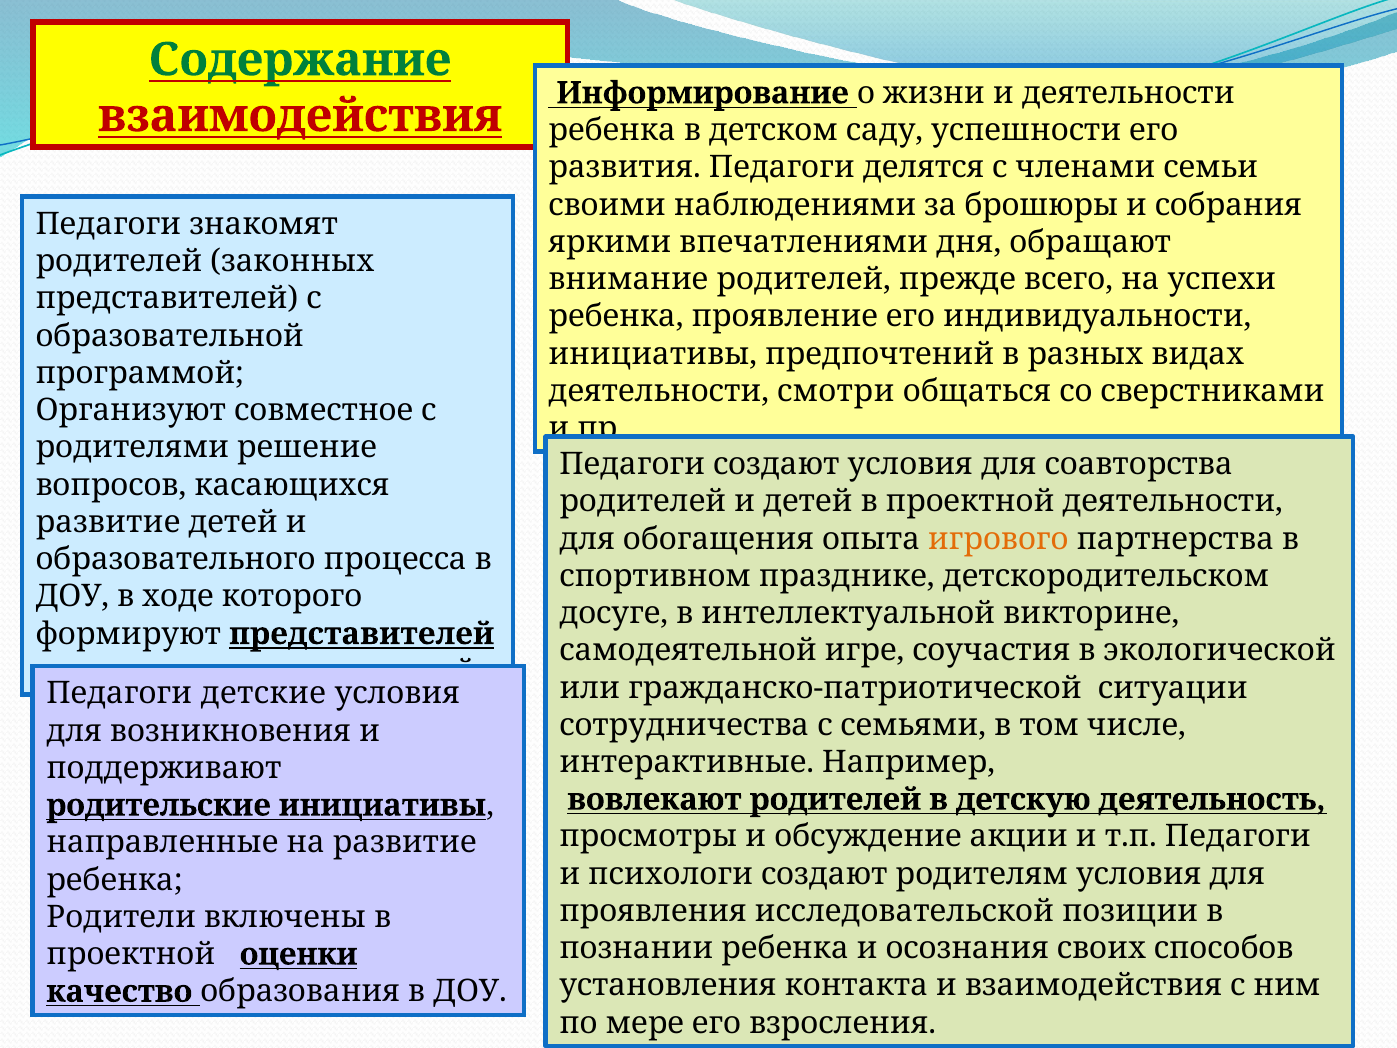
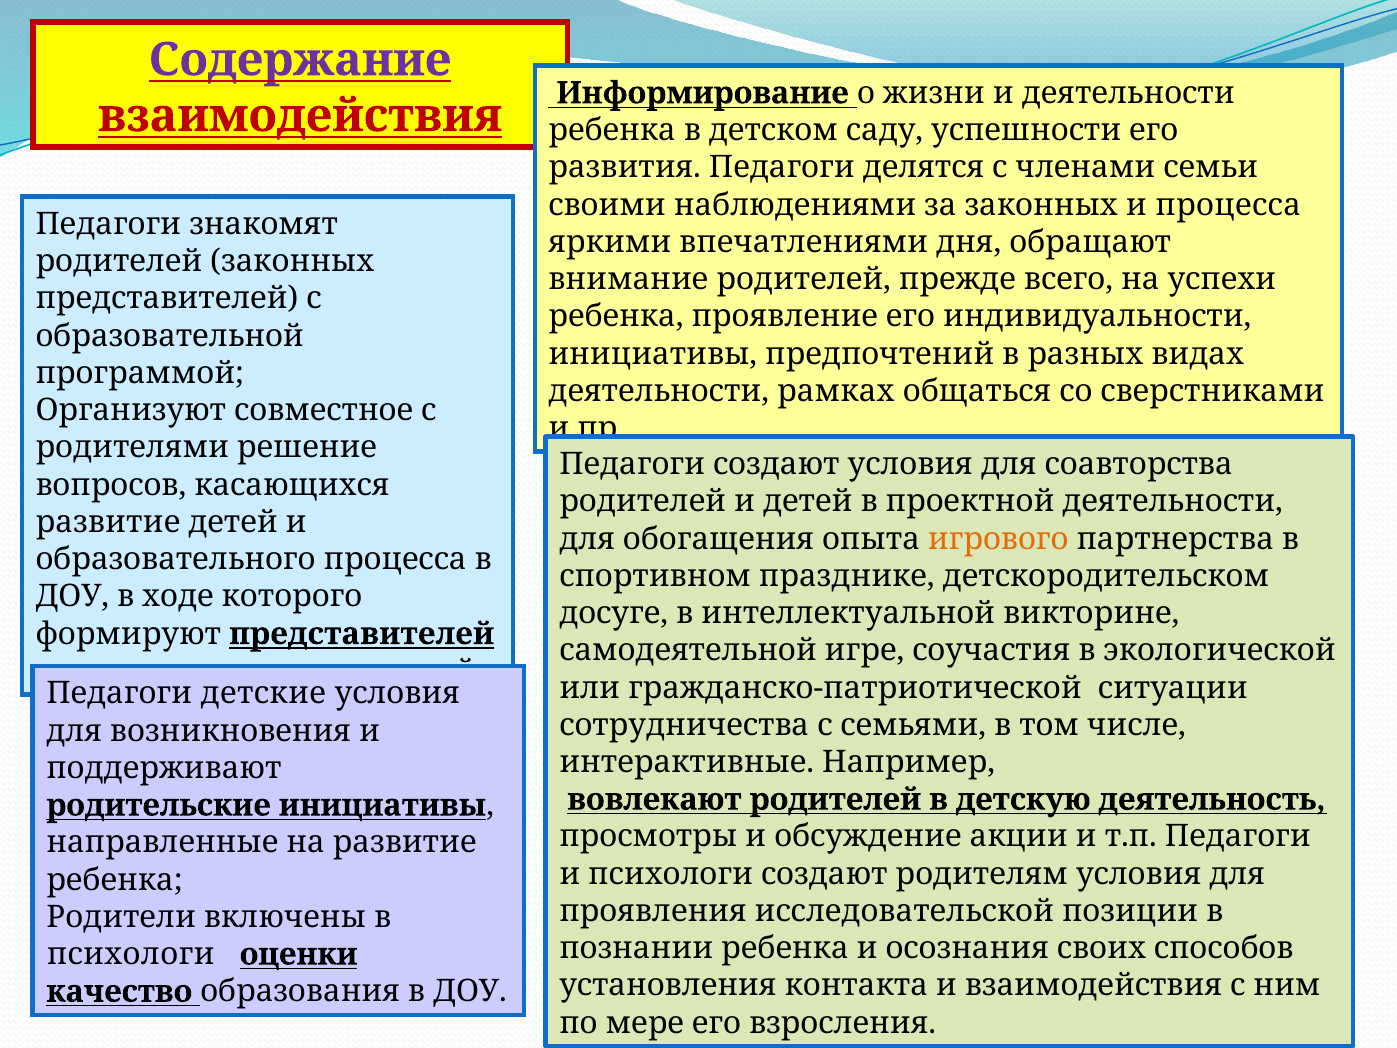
Содержание colour: green -> purple (300, 60)
за брошюры: брошюры -> законных (1041, 205)
и собрания: собрания -> процесса (1228, 205)
смотри: смотри -> рамках (836, 391)
проектной: проектной -> психологи (131, 954)
